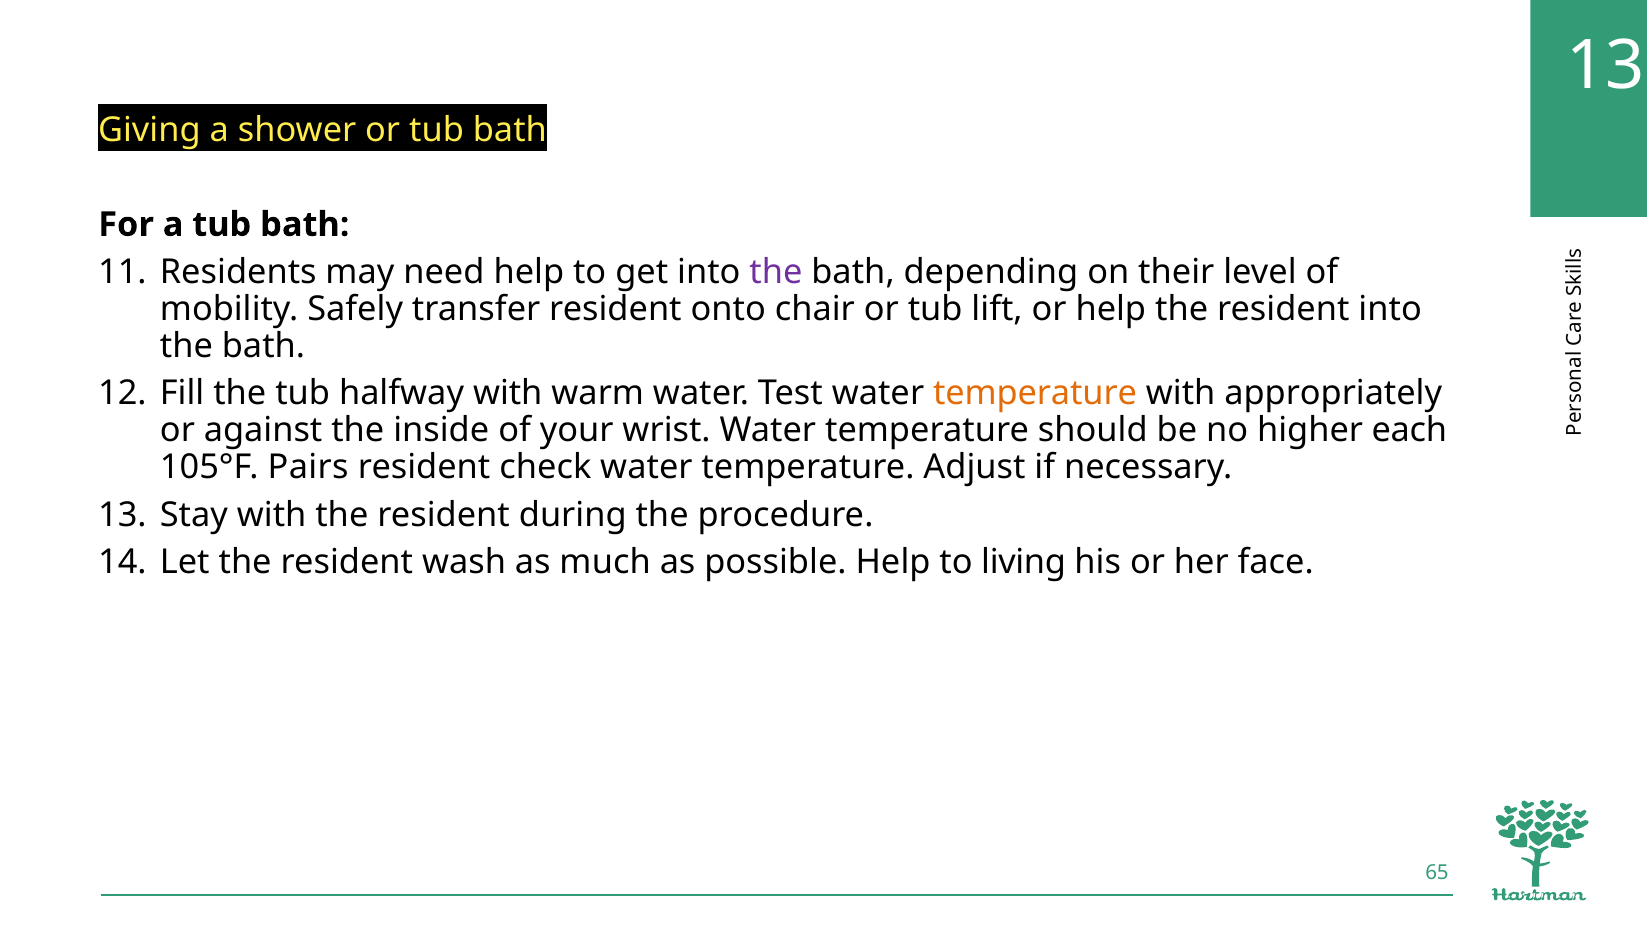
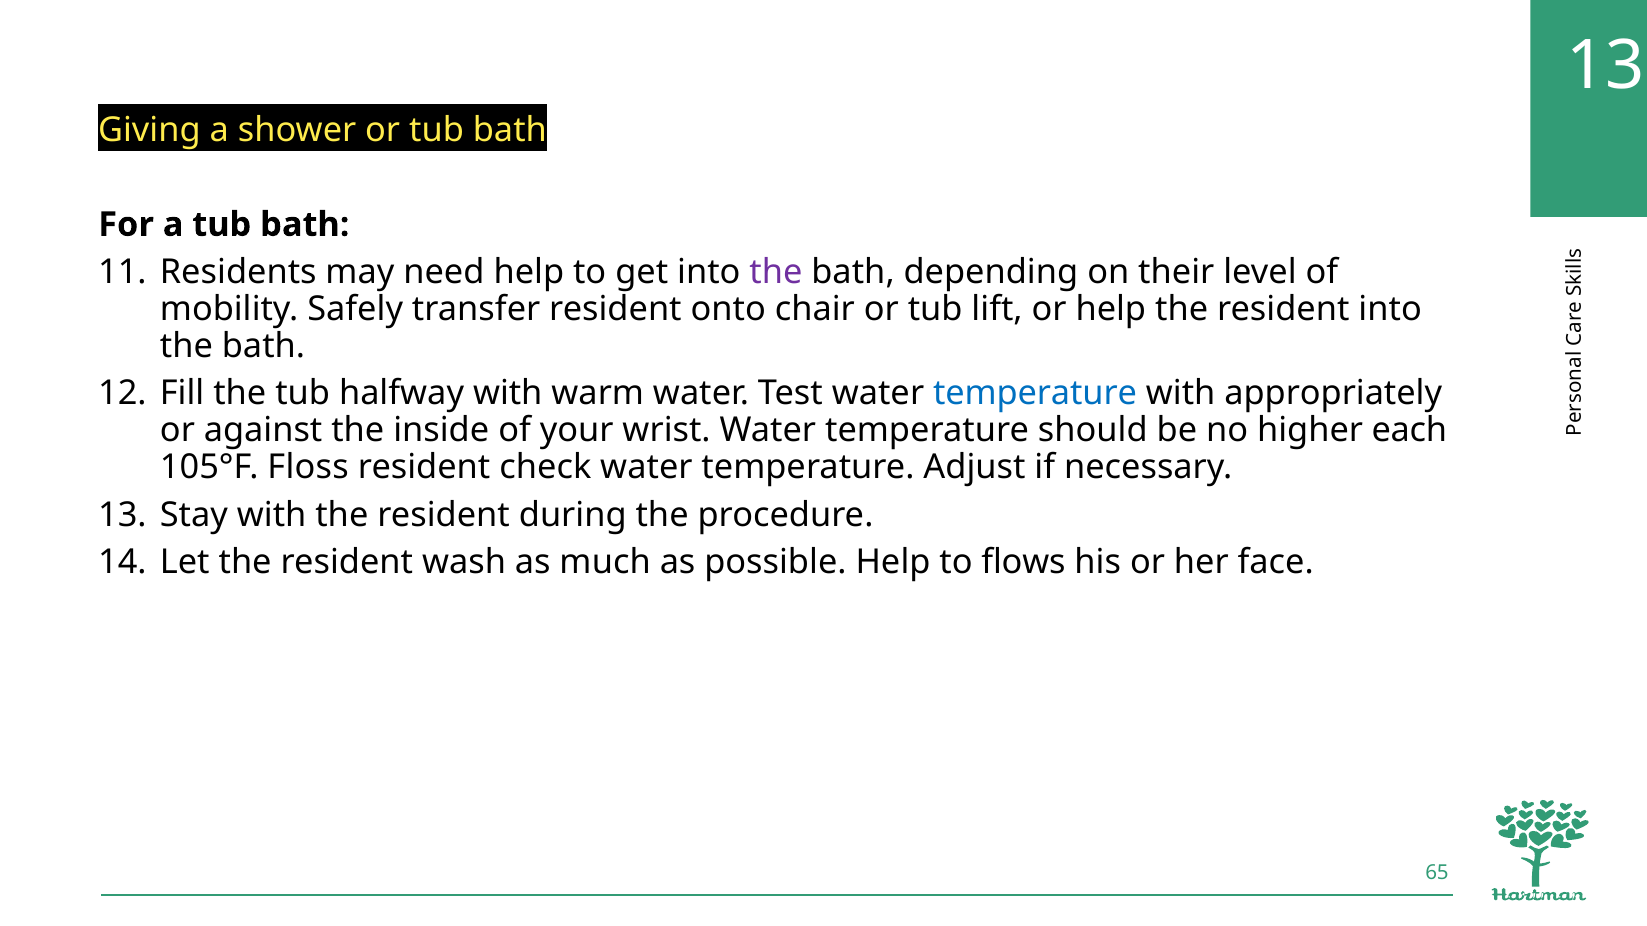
temperature colour: orange -> blue (1035, 393)
Pairs: Pairs -> Floss (308, 468)
living: living -> flows (1023, 562)
